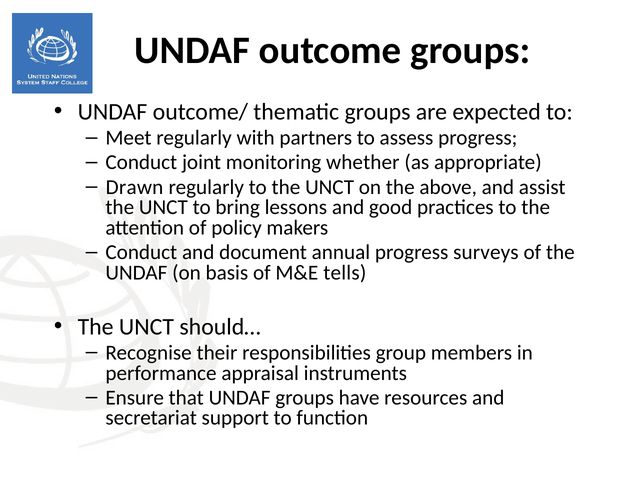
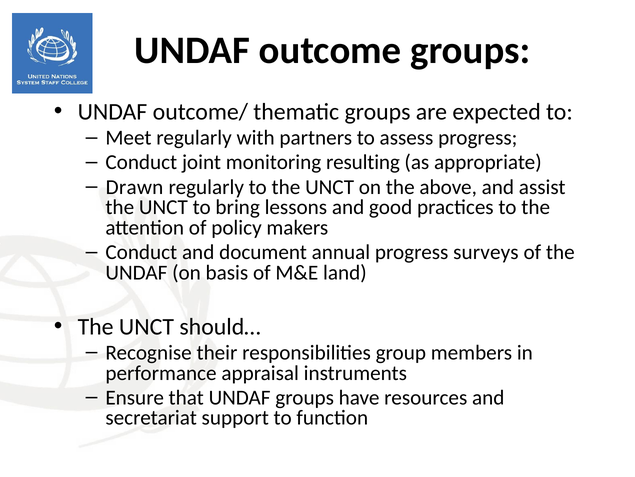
whether: whether -> resulting (363, 162)
tells: tells -> land (345, 272)
